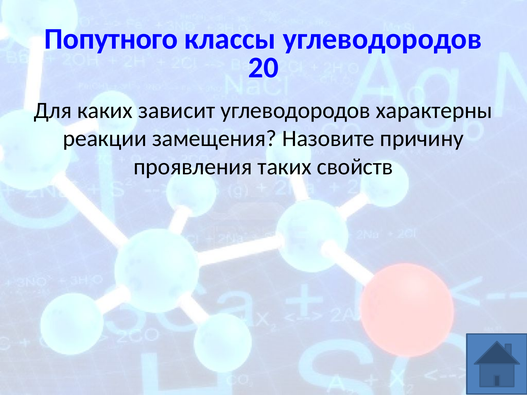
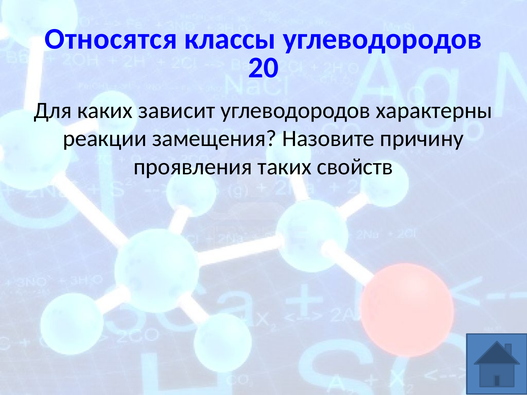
Попутного: Попутного -> Относятся (111, 39)
